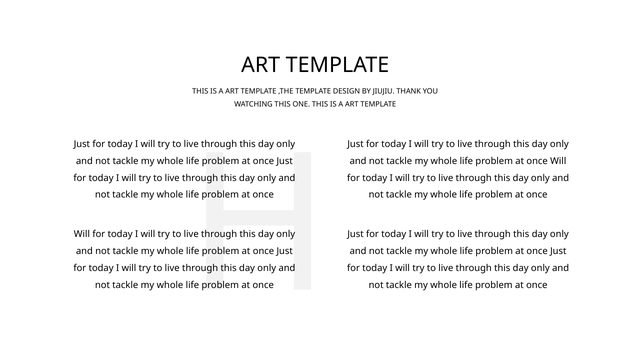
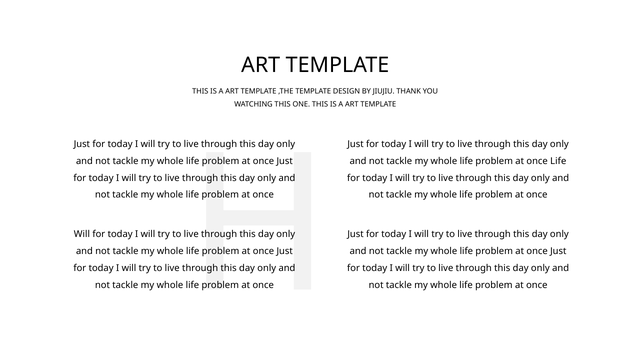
Will: Will -> Life (558, 161)
